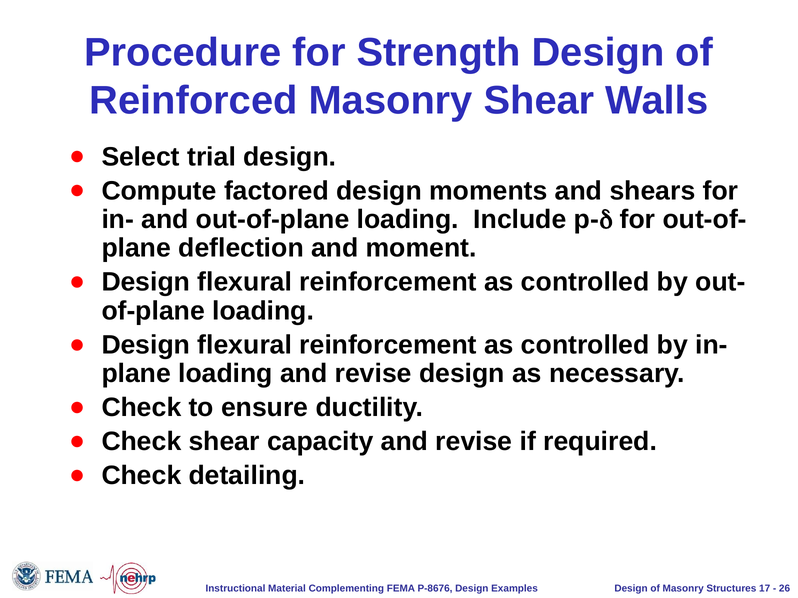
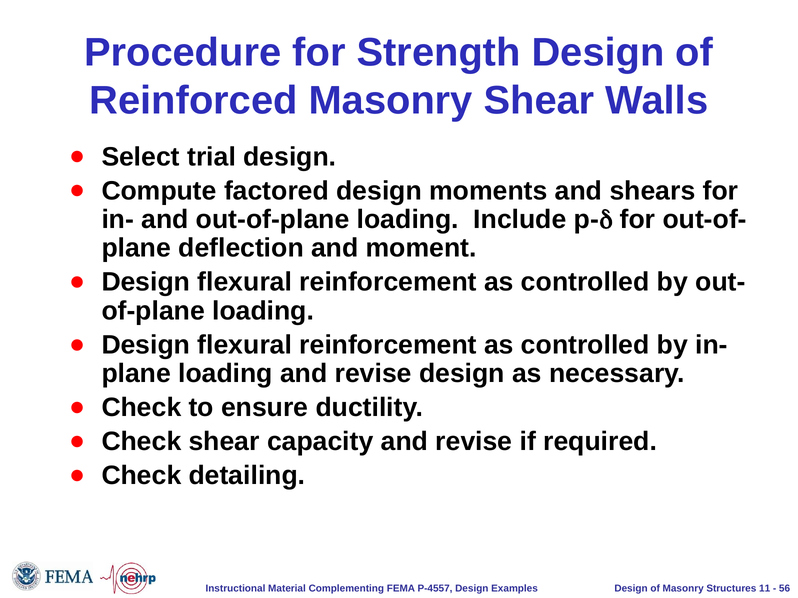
P-8676: P-8676 -> P-4557 (435, 589)
17: 17 -> 11 (765, 589)
26: 26 -> 56 (785, 589)
